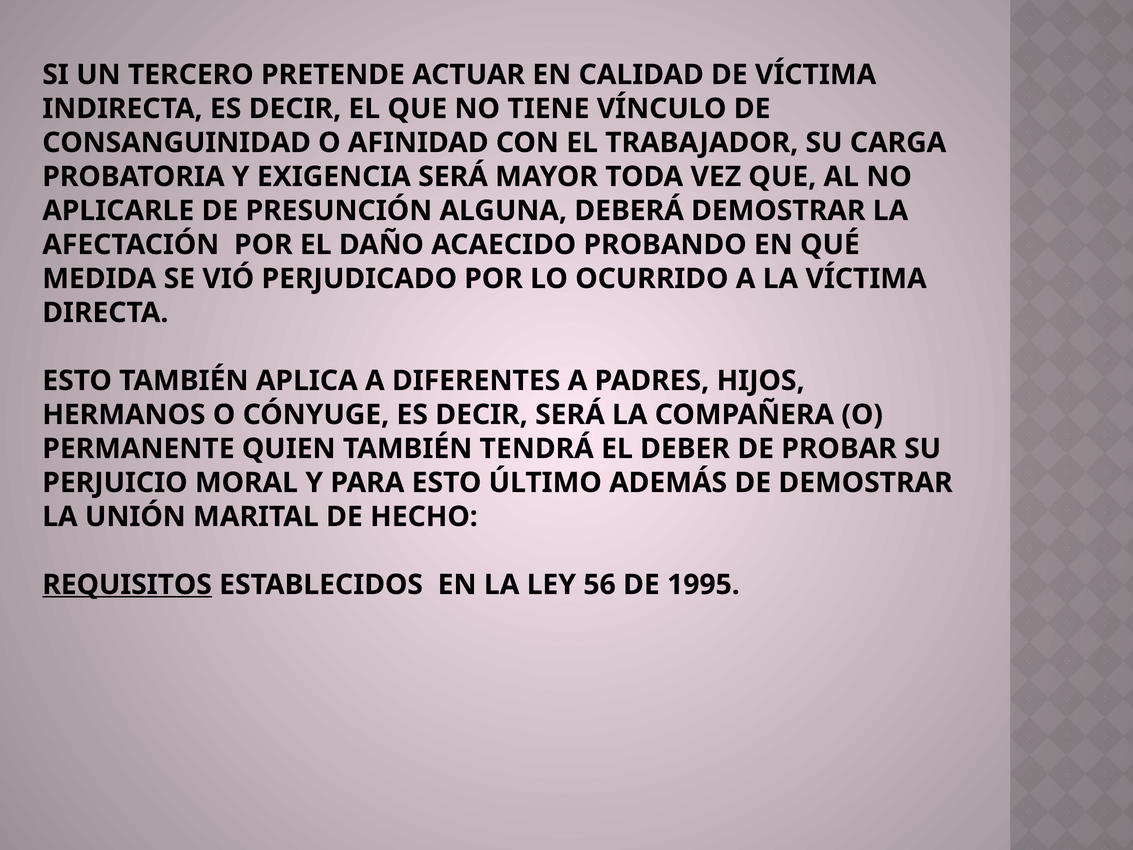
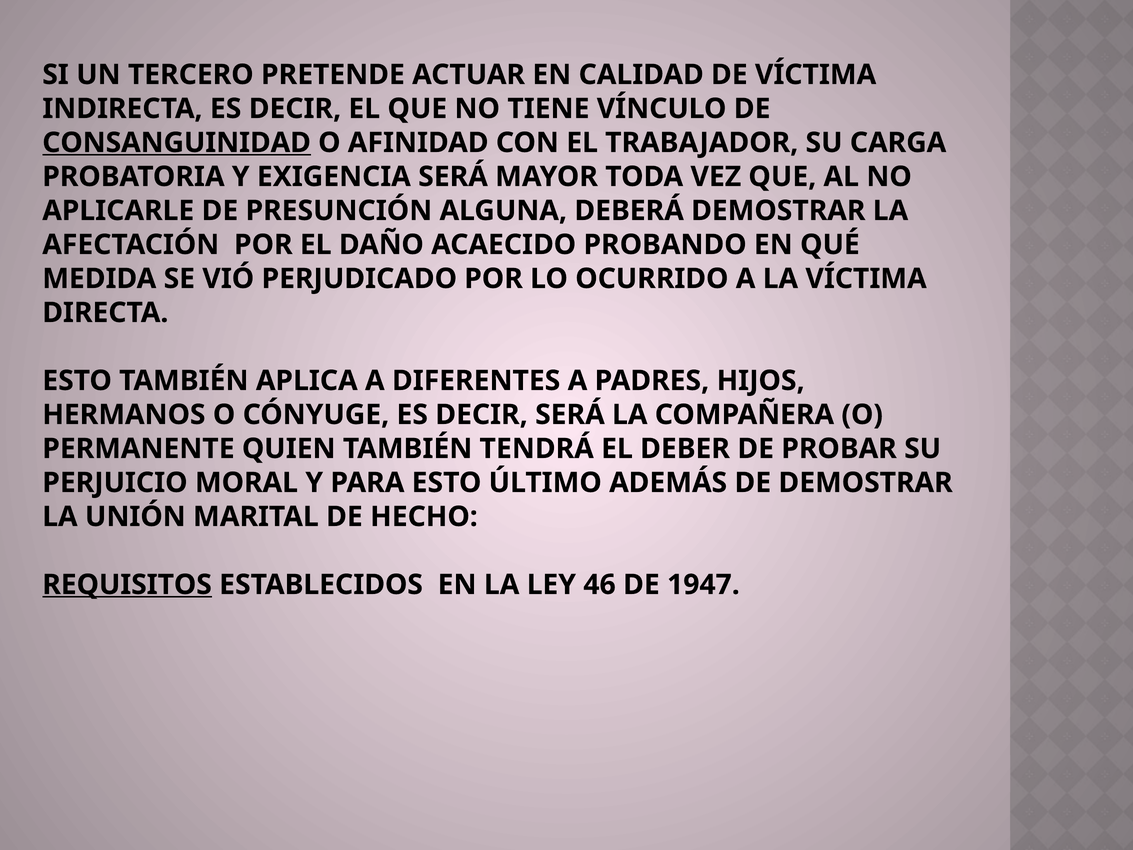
CONSANGUINIDAD underline: none -> present (177, 143)
56: 56 -> 46 (600, 584)
1995: 1995 -> 1947 (703, 584)
